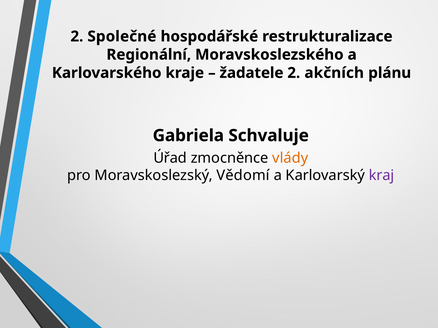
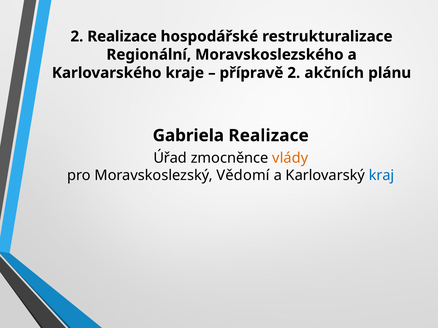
2 Společné: Společné -> Realizace (122, 36)
žadatele: žadatele -> přípravě (251, 73)
Gabriela Schvaluje: Schvaluje -> Realizace (269, 136)
kraj colour: purple -> blue (382, 176)
